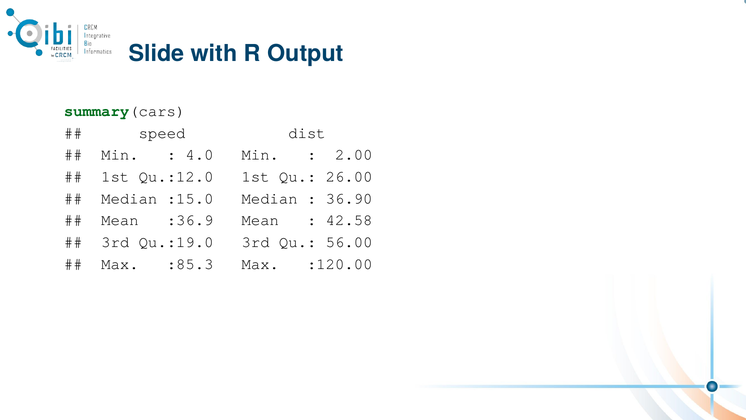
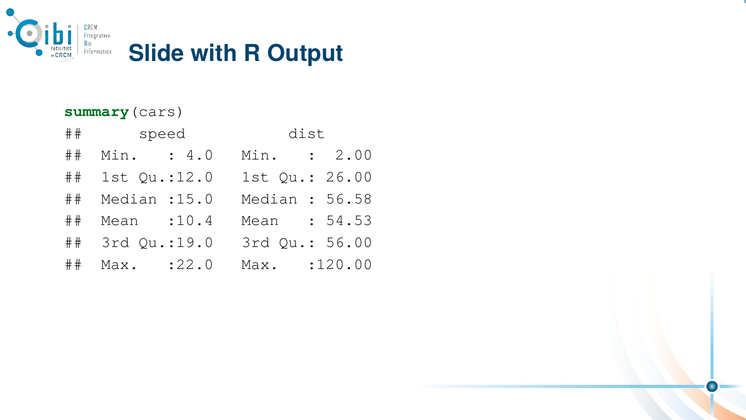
36.90: 36.90 -> 56.58 (349, 198)
:36.9: :36.9 -> :10.4 (190, 220)
42.58: 42.58 -> 54.53 (349, 220)
:85.3: :85.3 -> :22.0 (190, 264)
